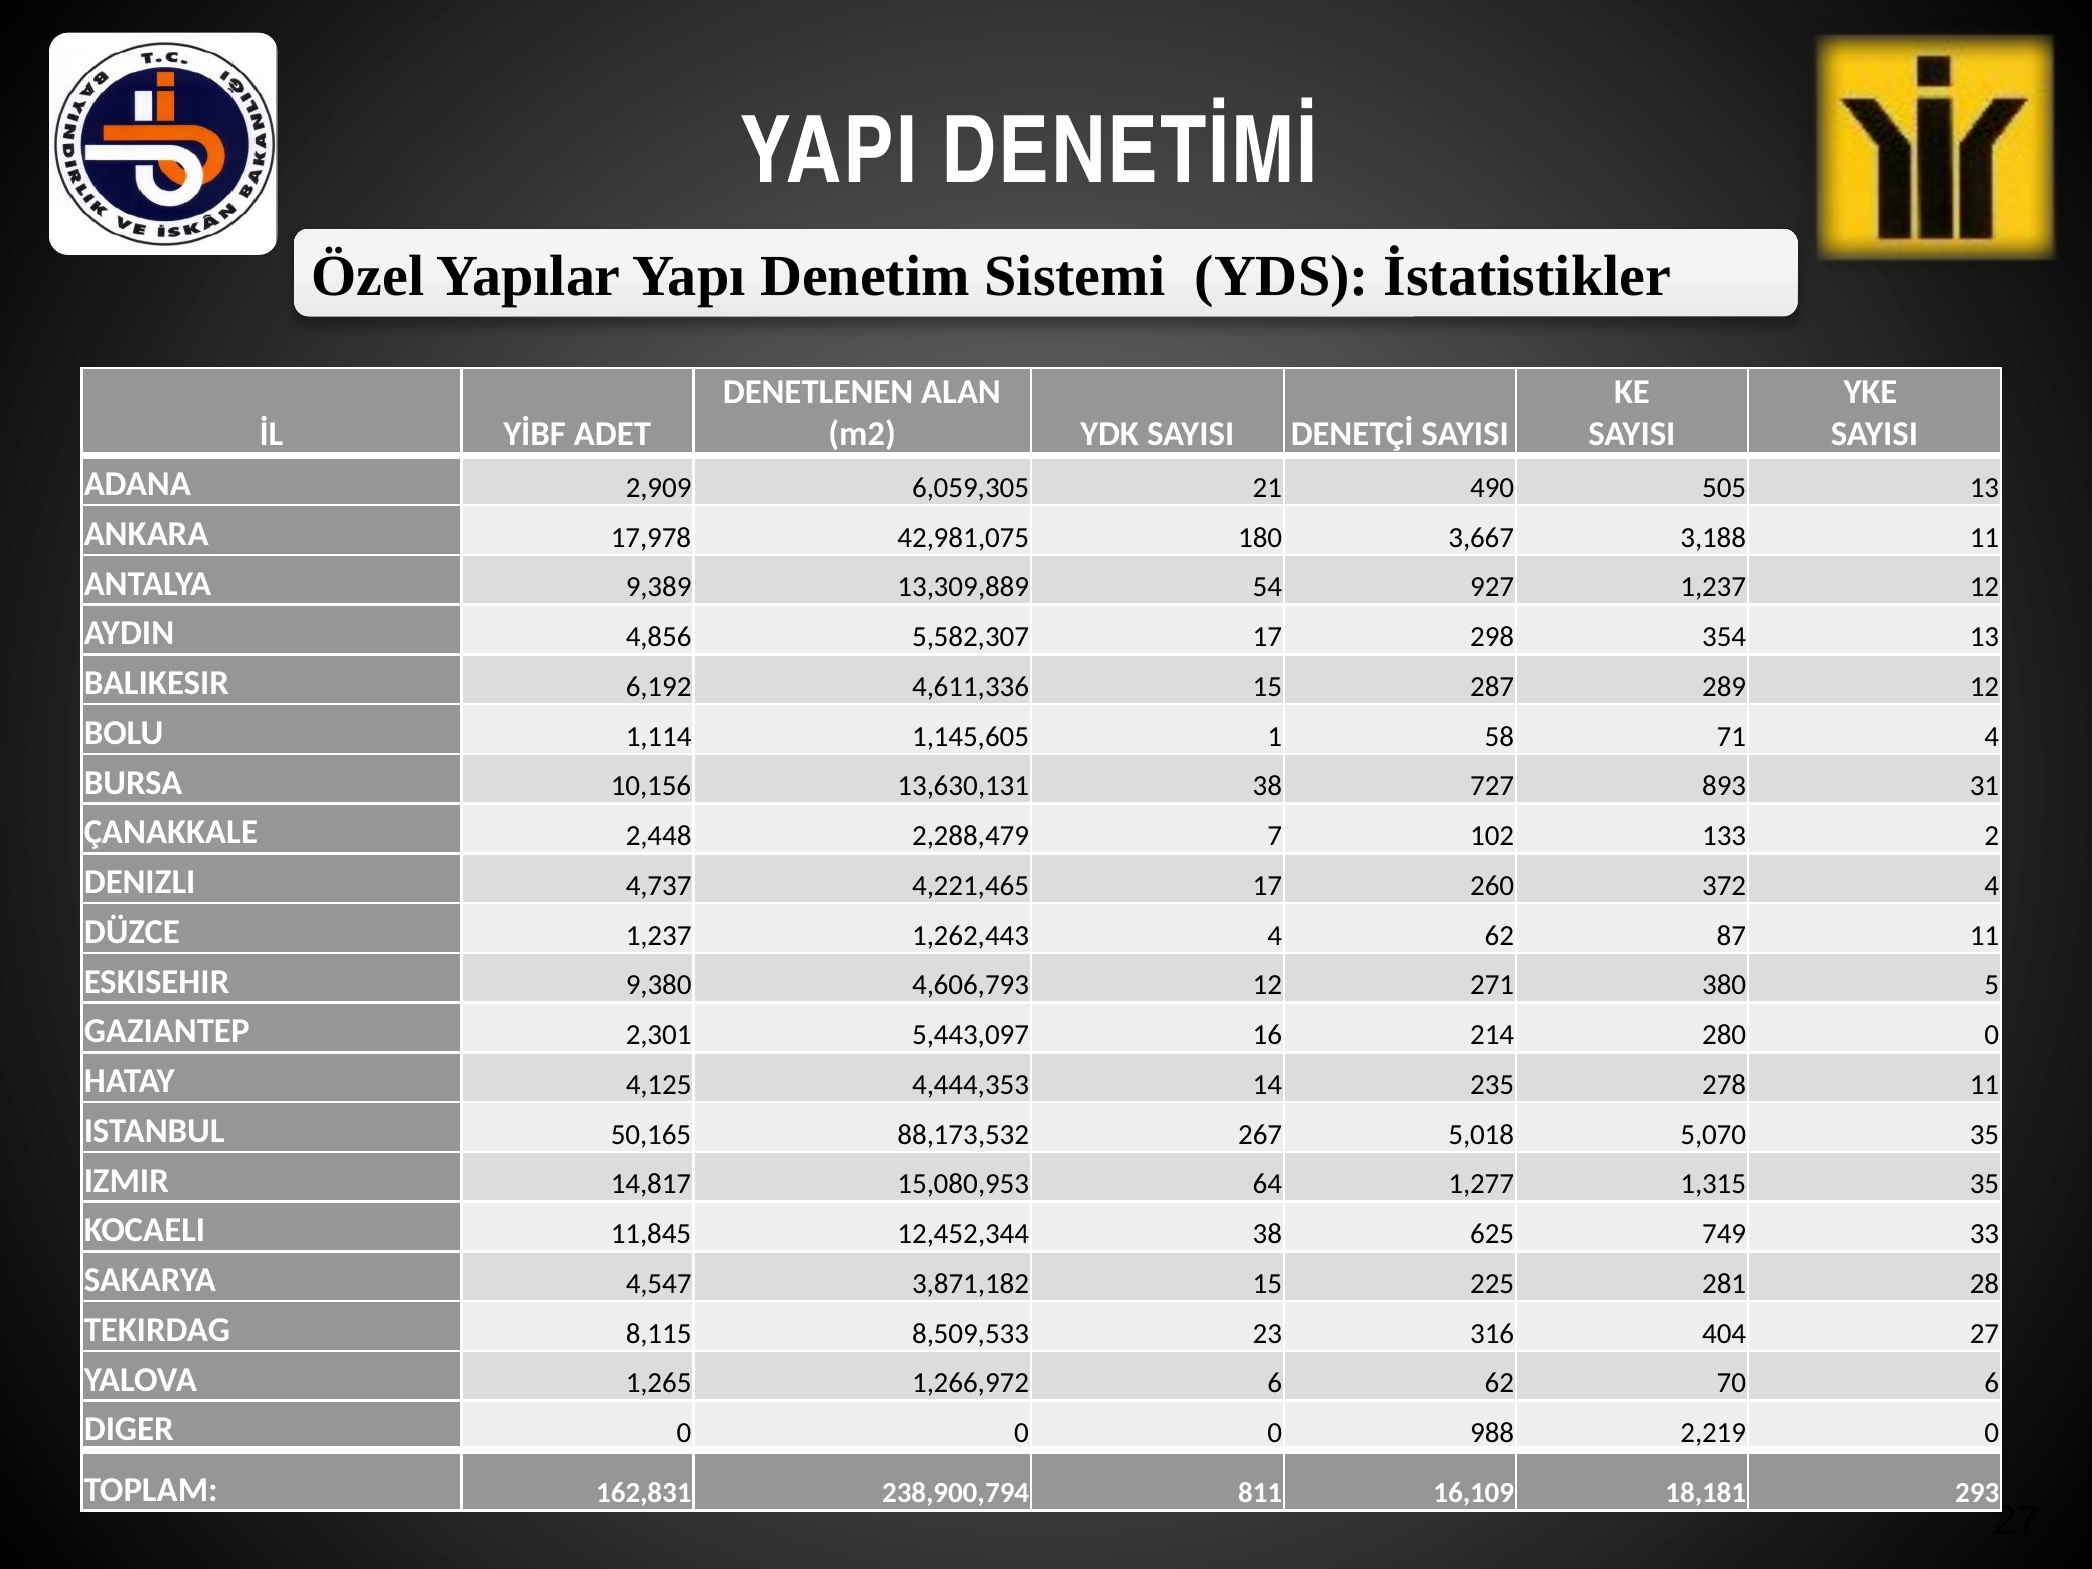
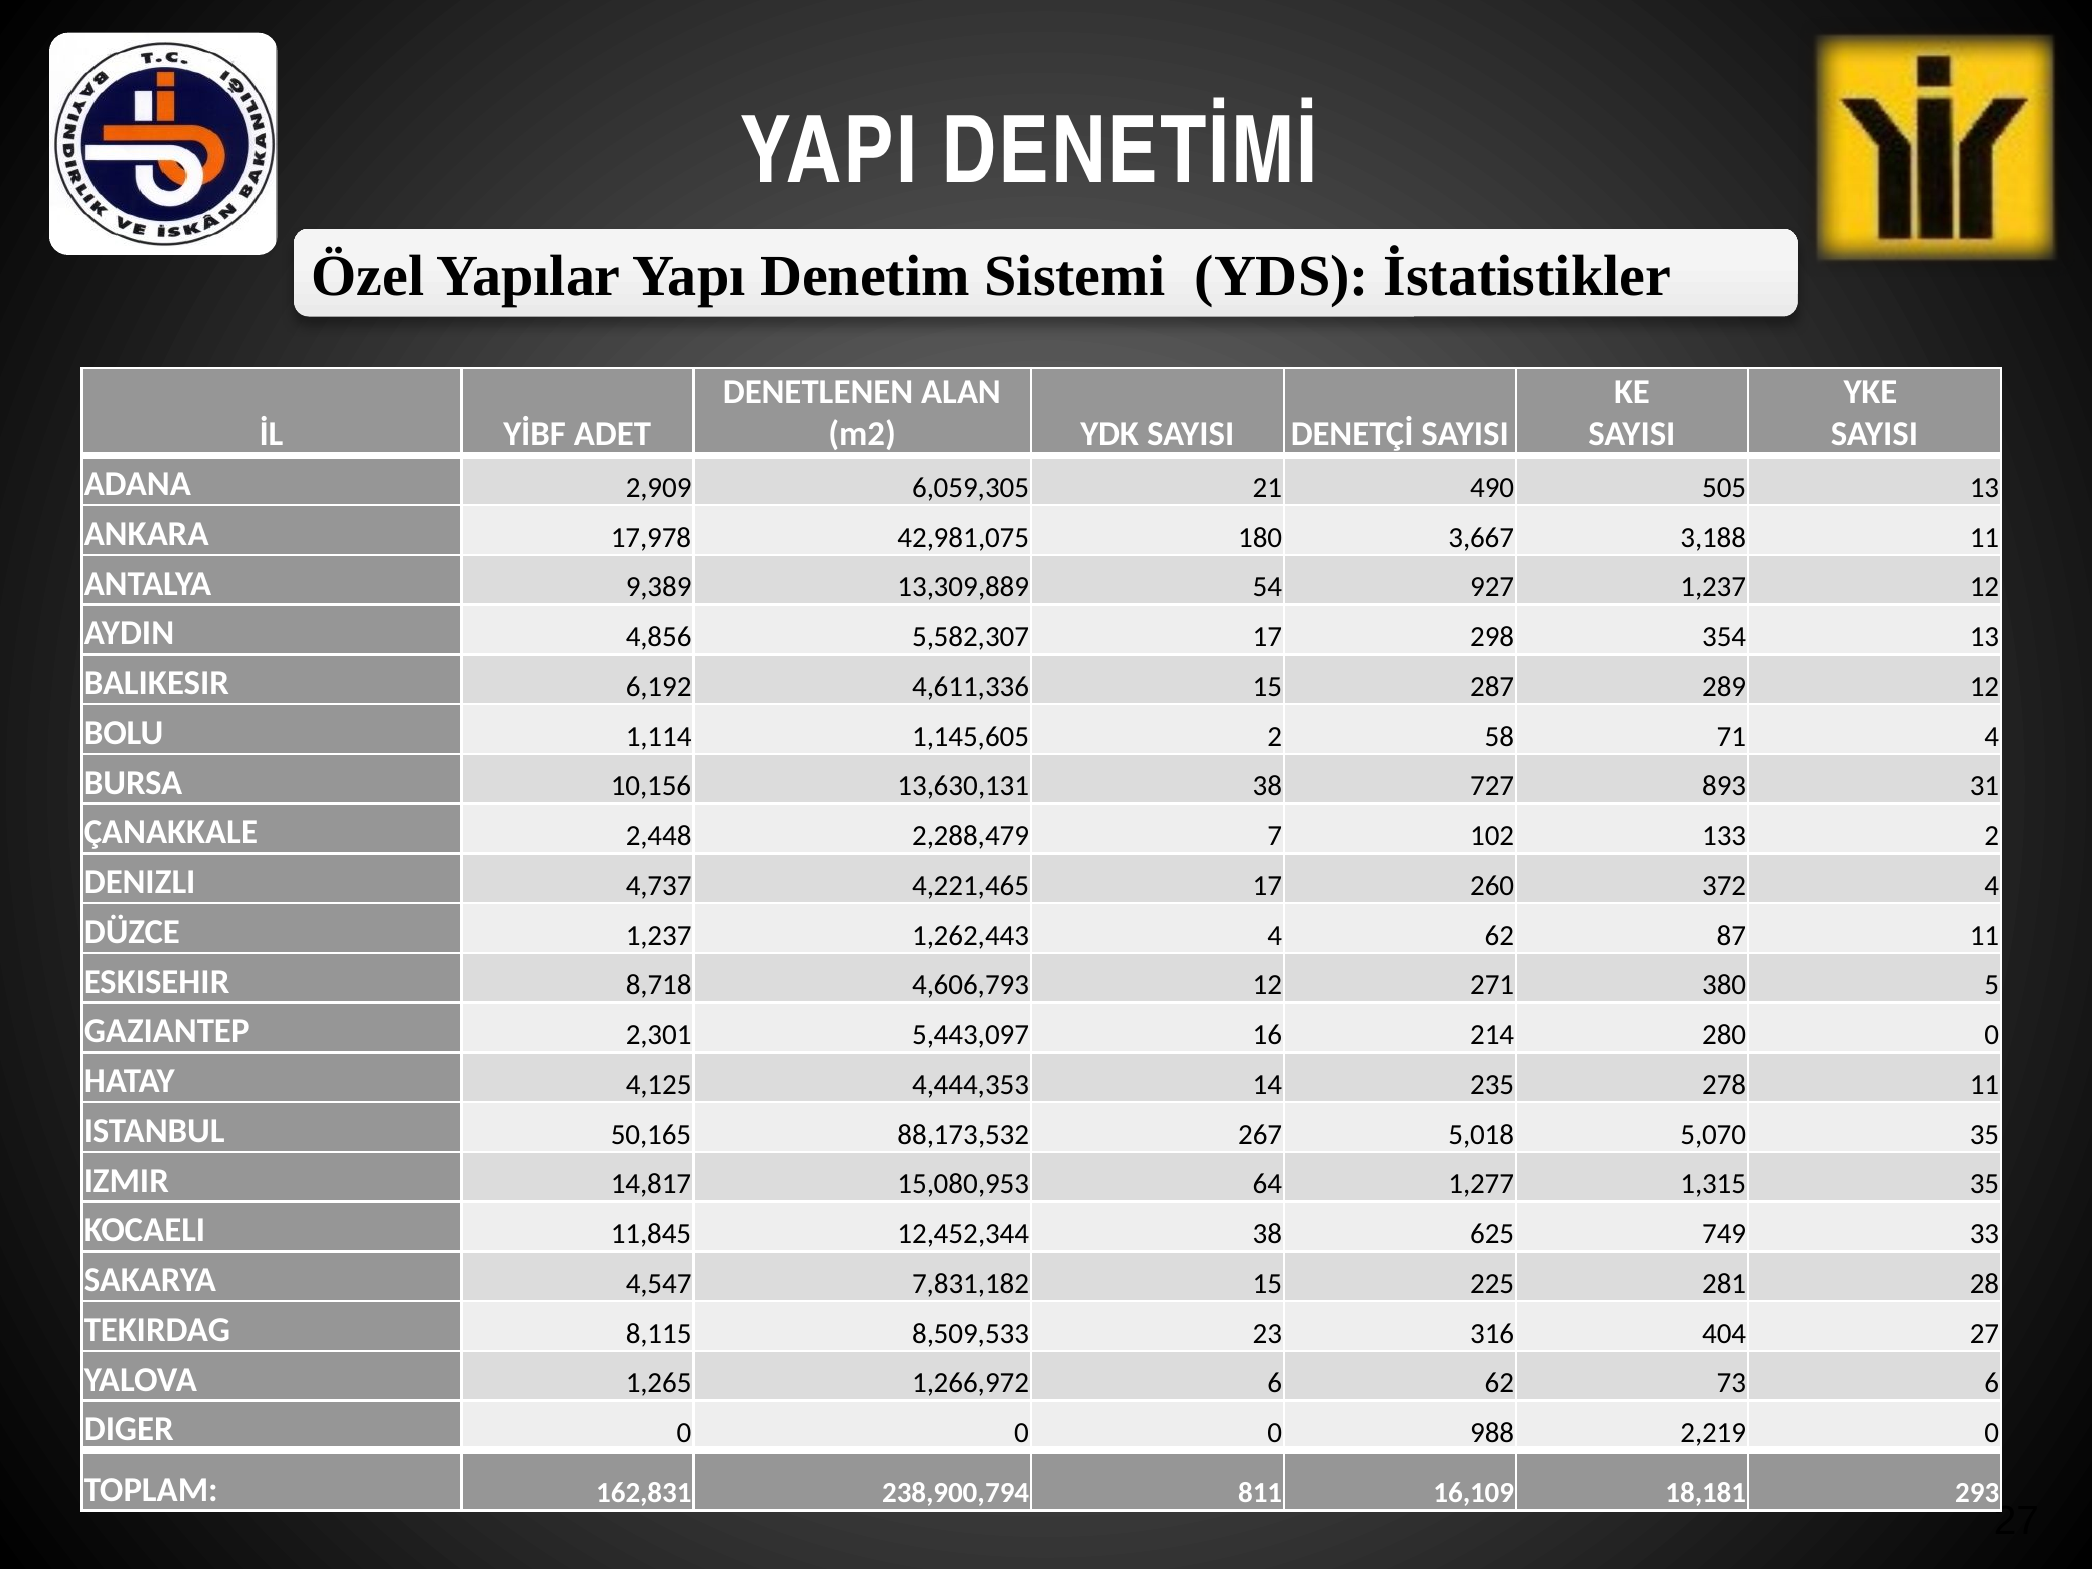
1,145,605 1: 1 -> 2 (1275, 737)
9,380: 9,380 -> 8,718 (659, 985)
3,871,182: 3,871,182 -> 7,831,182 (971, 1284)
70: 70 -> 73 (1731, 1383)
